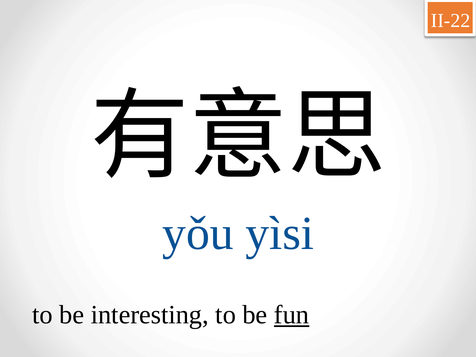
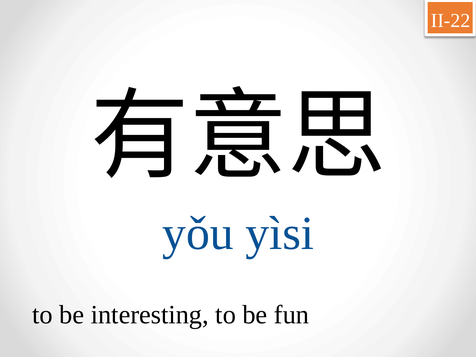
fun underline: present -> none (292, 315)
